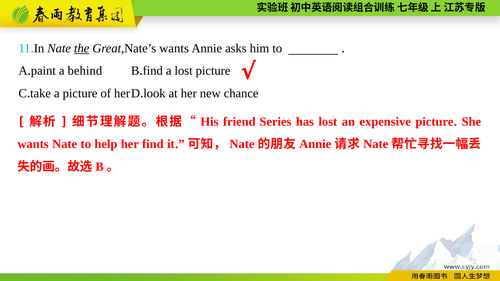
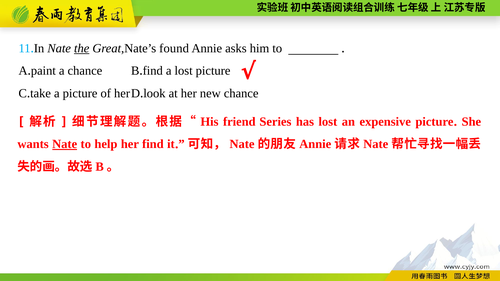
Great,Nate’s wants: wants -> found (174, 48)
a behind: behind -> chance (85, 71)
Nate underline: none -> present (65, 144)
